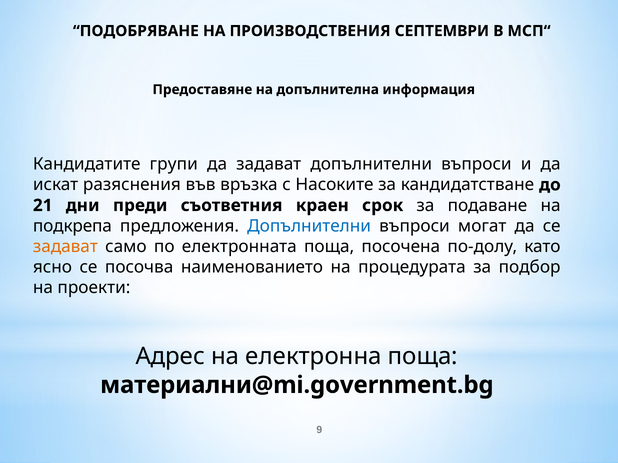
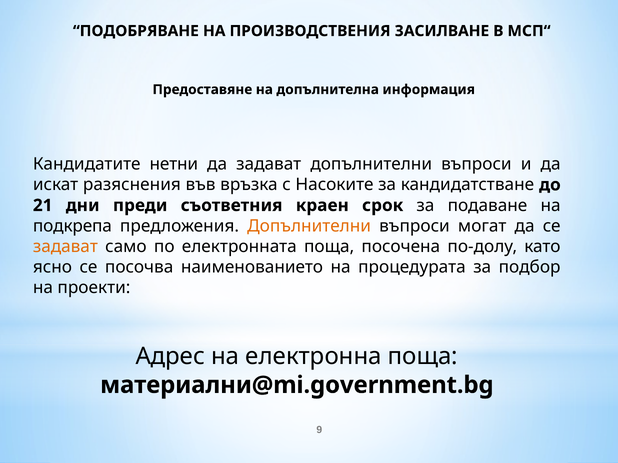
СЕПТЕМВРИ: СЕПТЕМВРИ -> ЗАСИЛВАНЕ (442, 31)
групи: групи -> нетни (174, 164)
Допълнителни colour: blue -> orange (309, 226)
